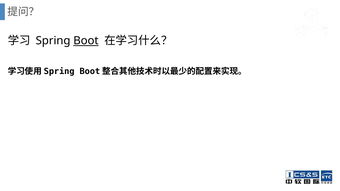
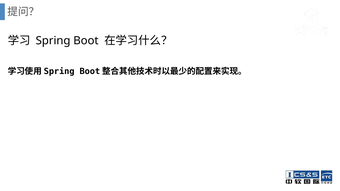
Boot underline: present -> none (86, 41)
